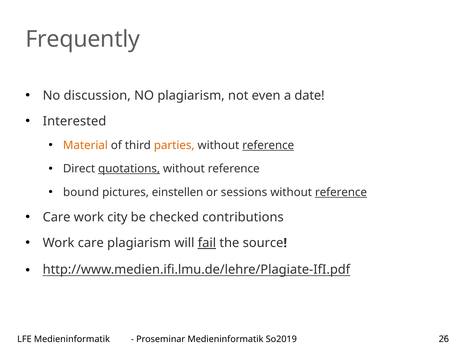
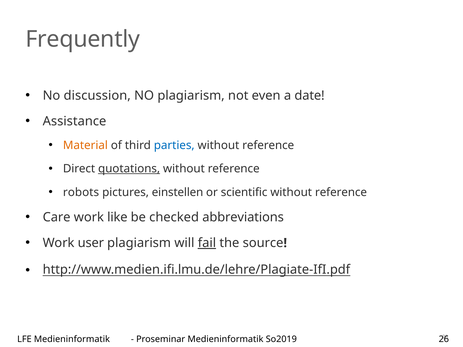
Interested: Interested -> Assistance (75, 121)
parties colour: orange -> blue (174, 146)
reference underline: present -> none (268, 146)
bound: bound -> robots (81, 192)
sessions: sessions -> scientific (244, 192)
reference underline: present -> none (341, 192)
city: city -> like (117, 217)
contributions: contributions -> abbreviations (243, 217)
Work care: care -> user (91, 243)
